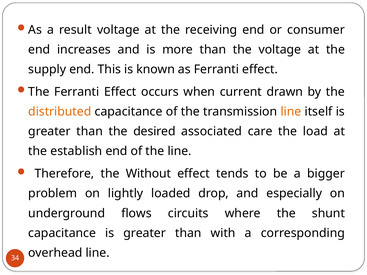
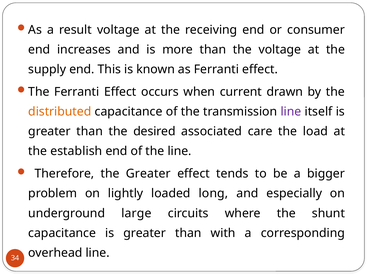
line colour: orange -> purple (291, 112)
the Without: Without -> Greater (148, 174)
drop: drop -> long (213, 194)
flows: flows -> large (136, 213)
